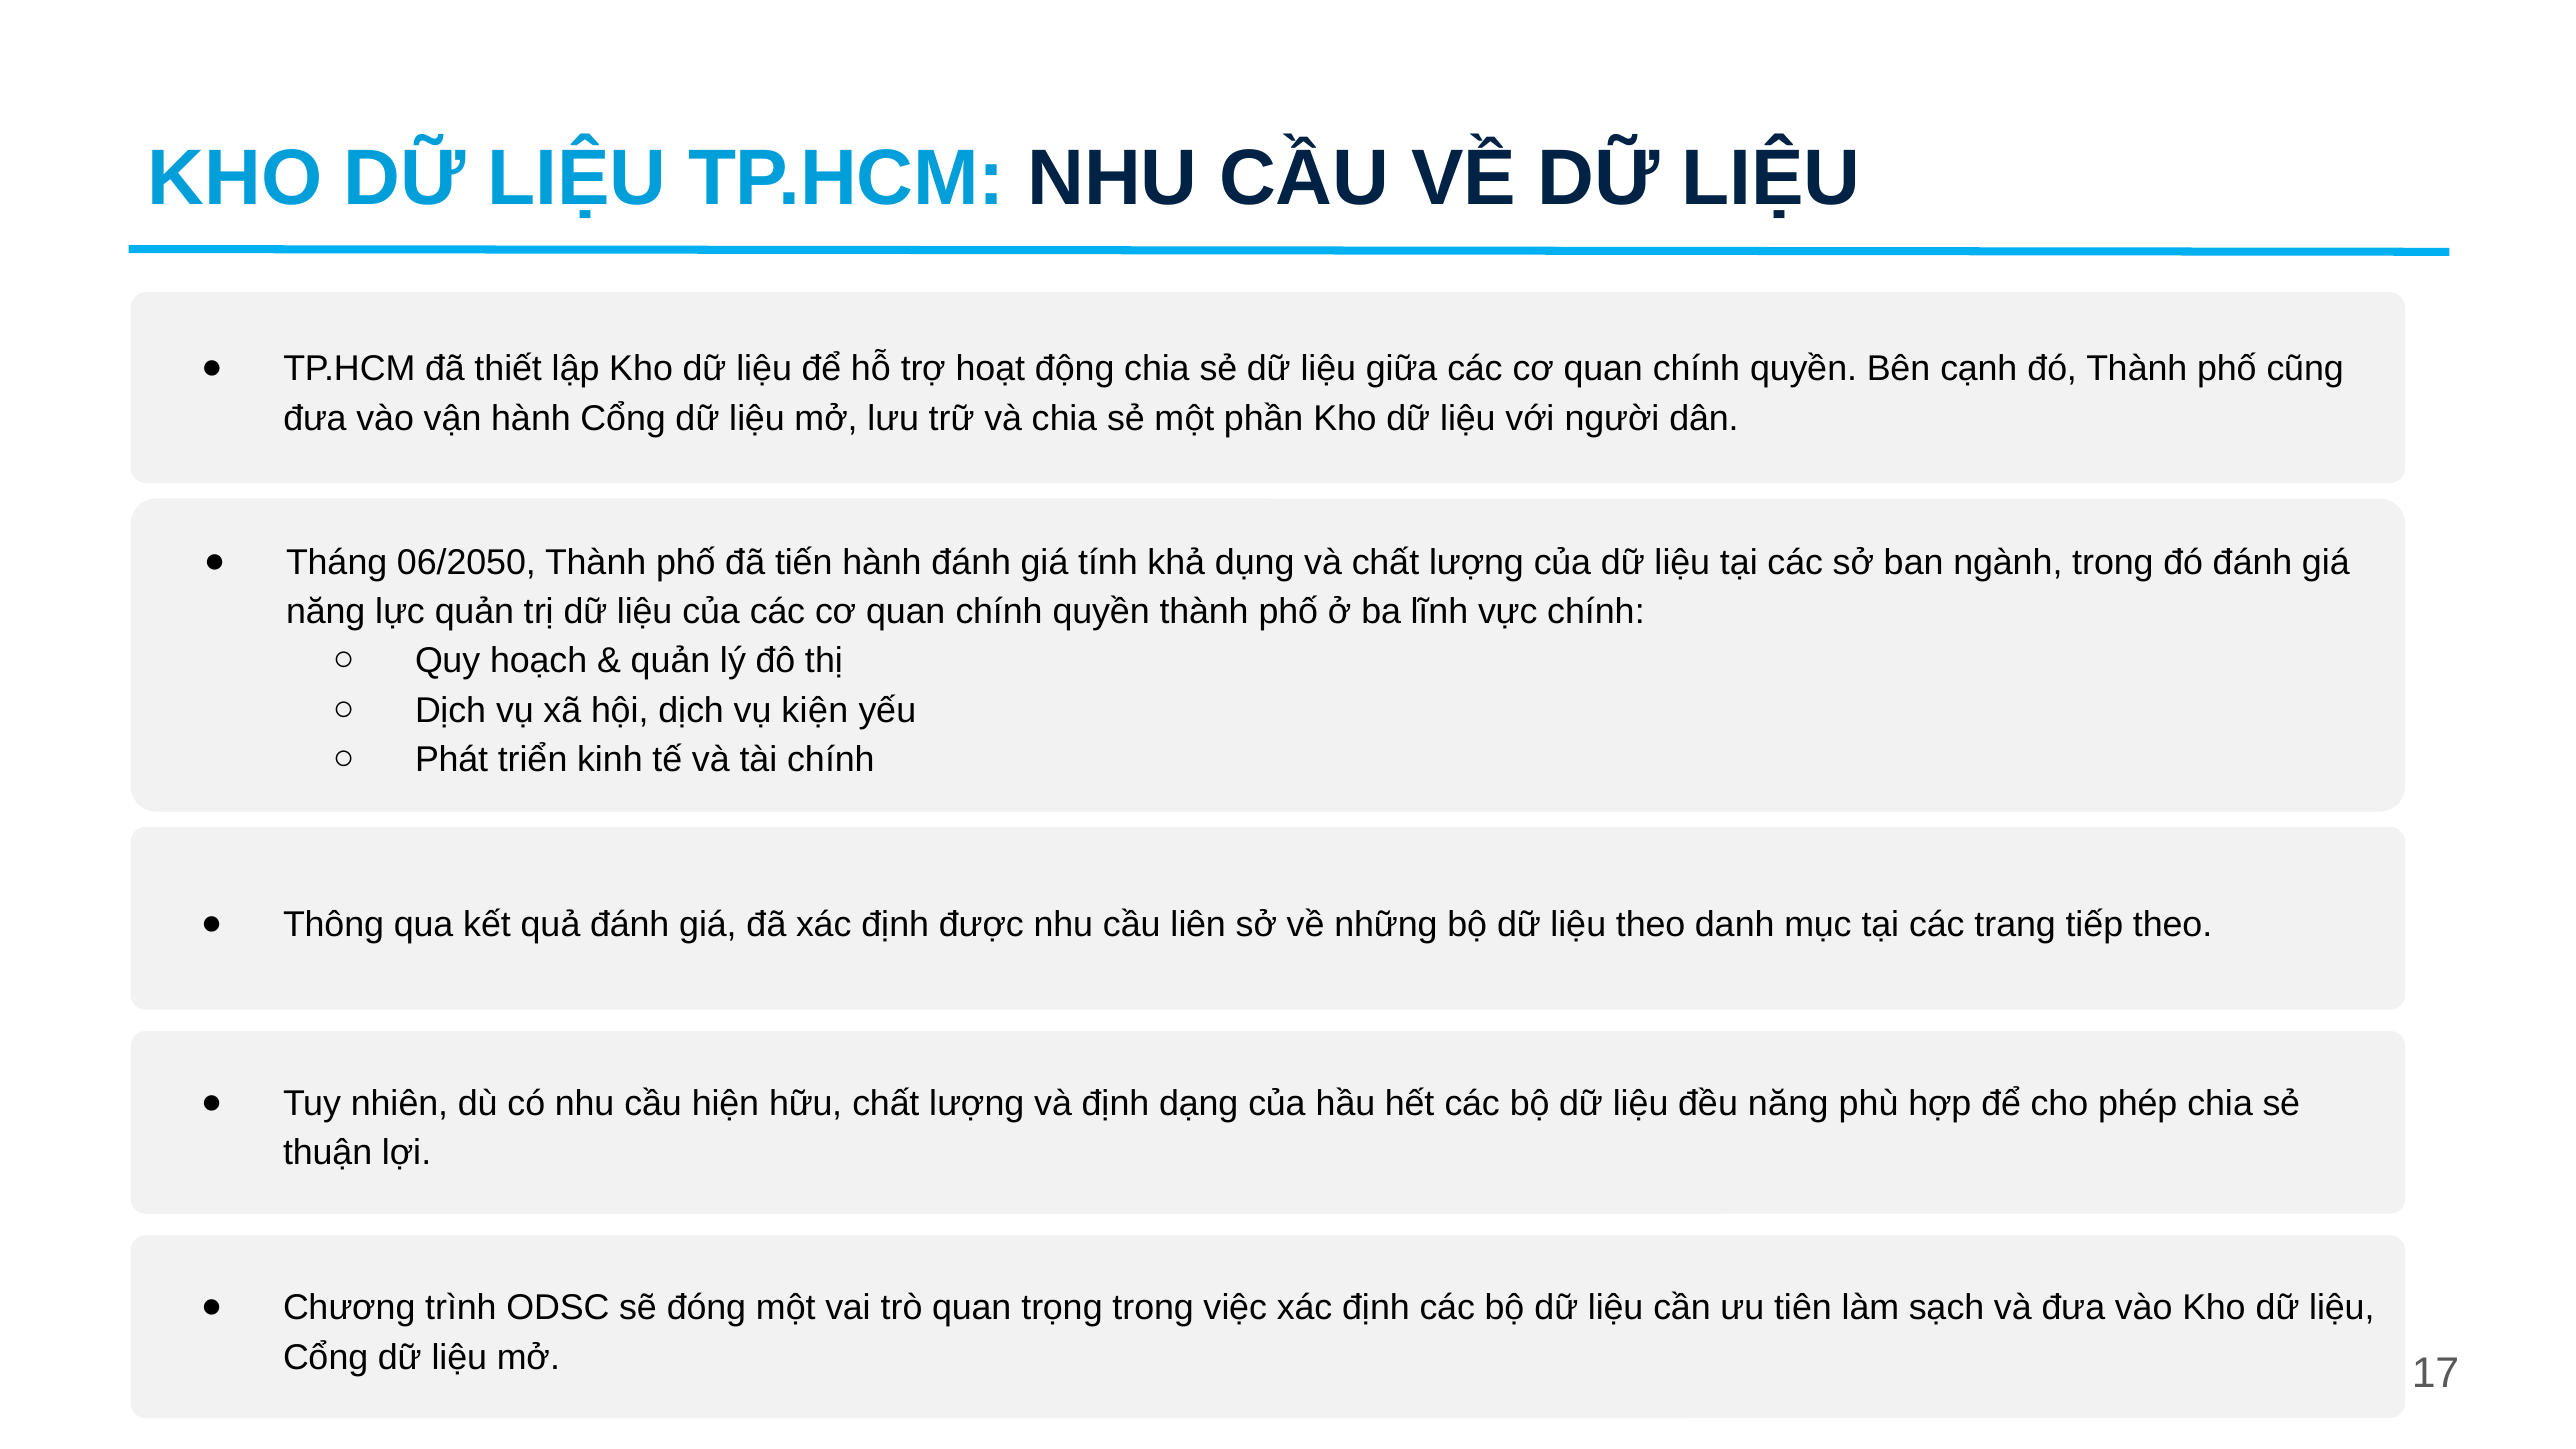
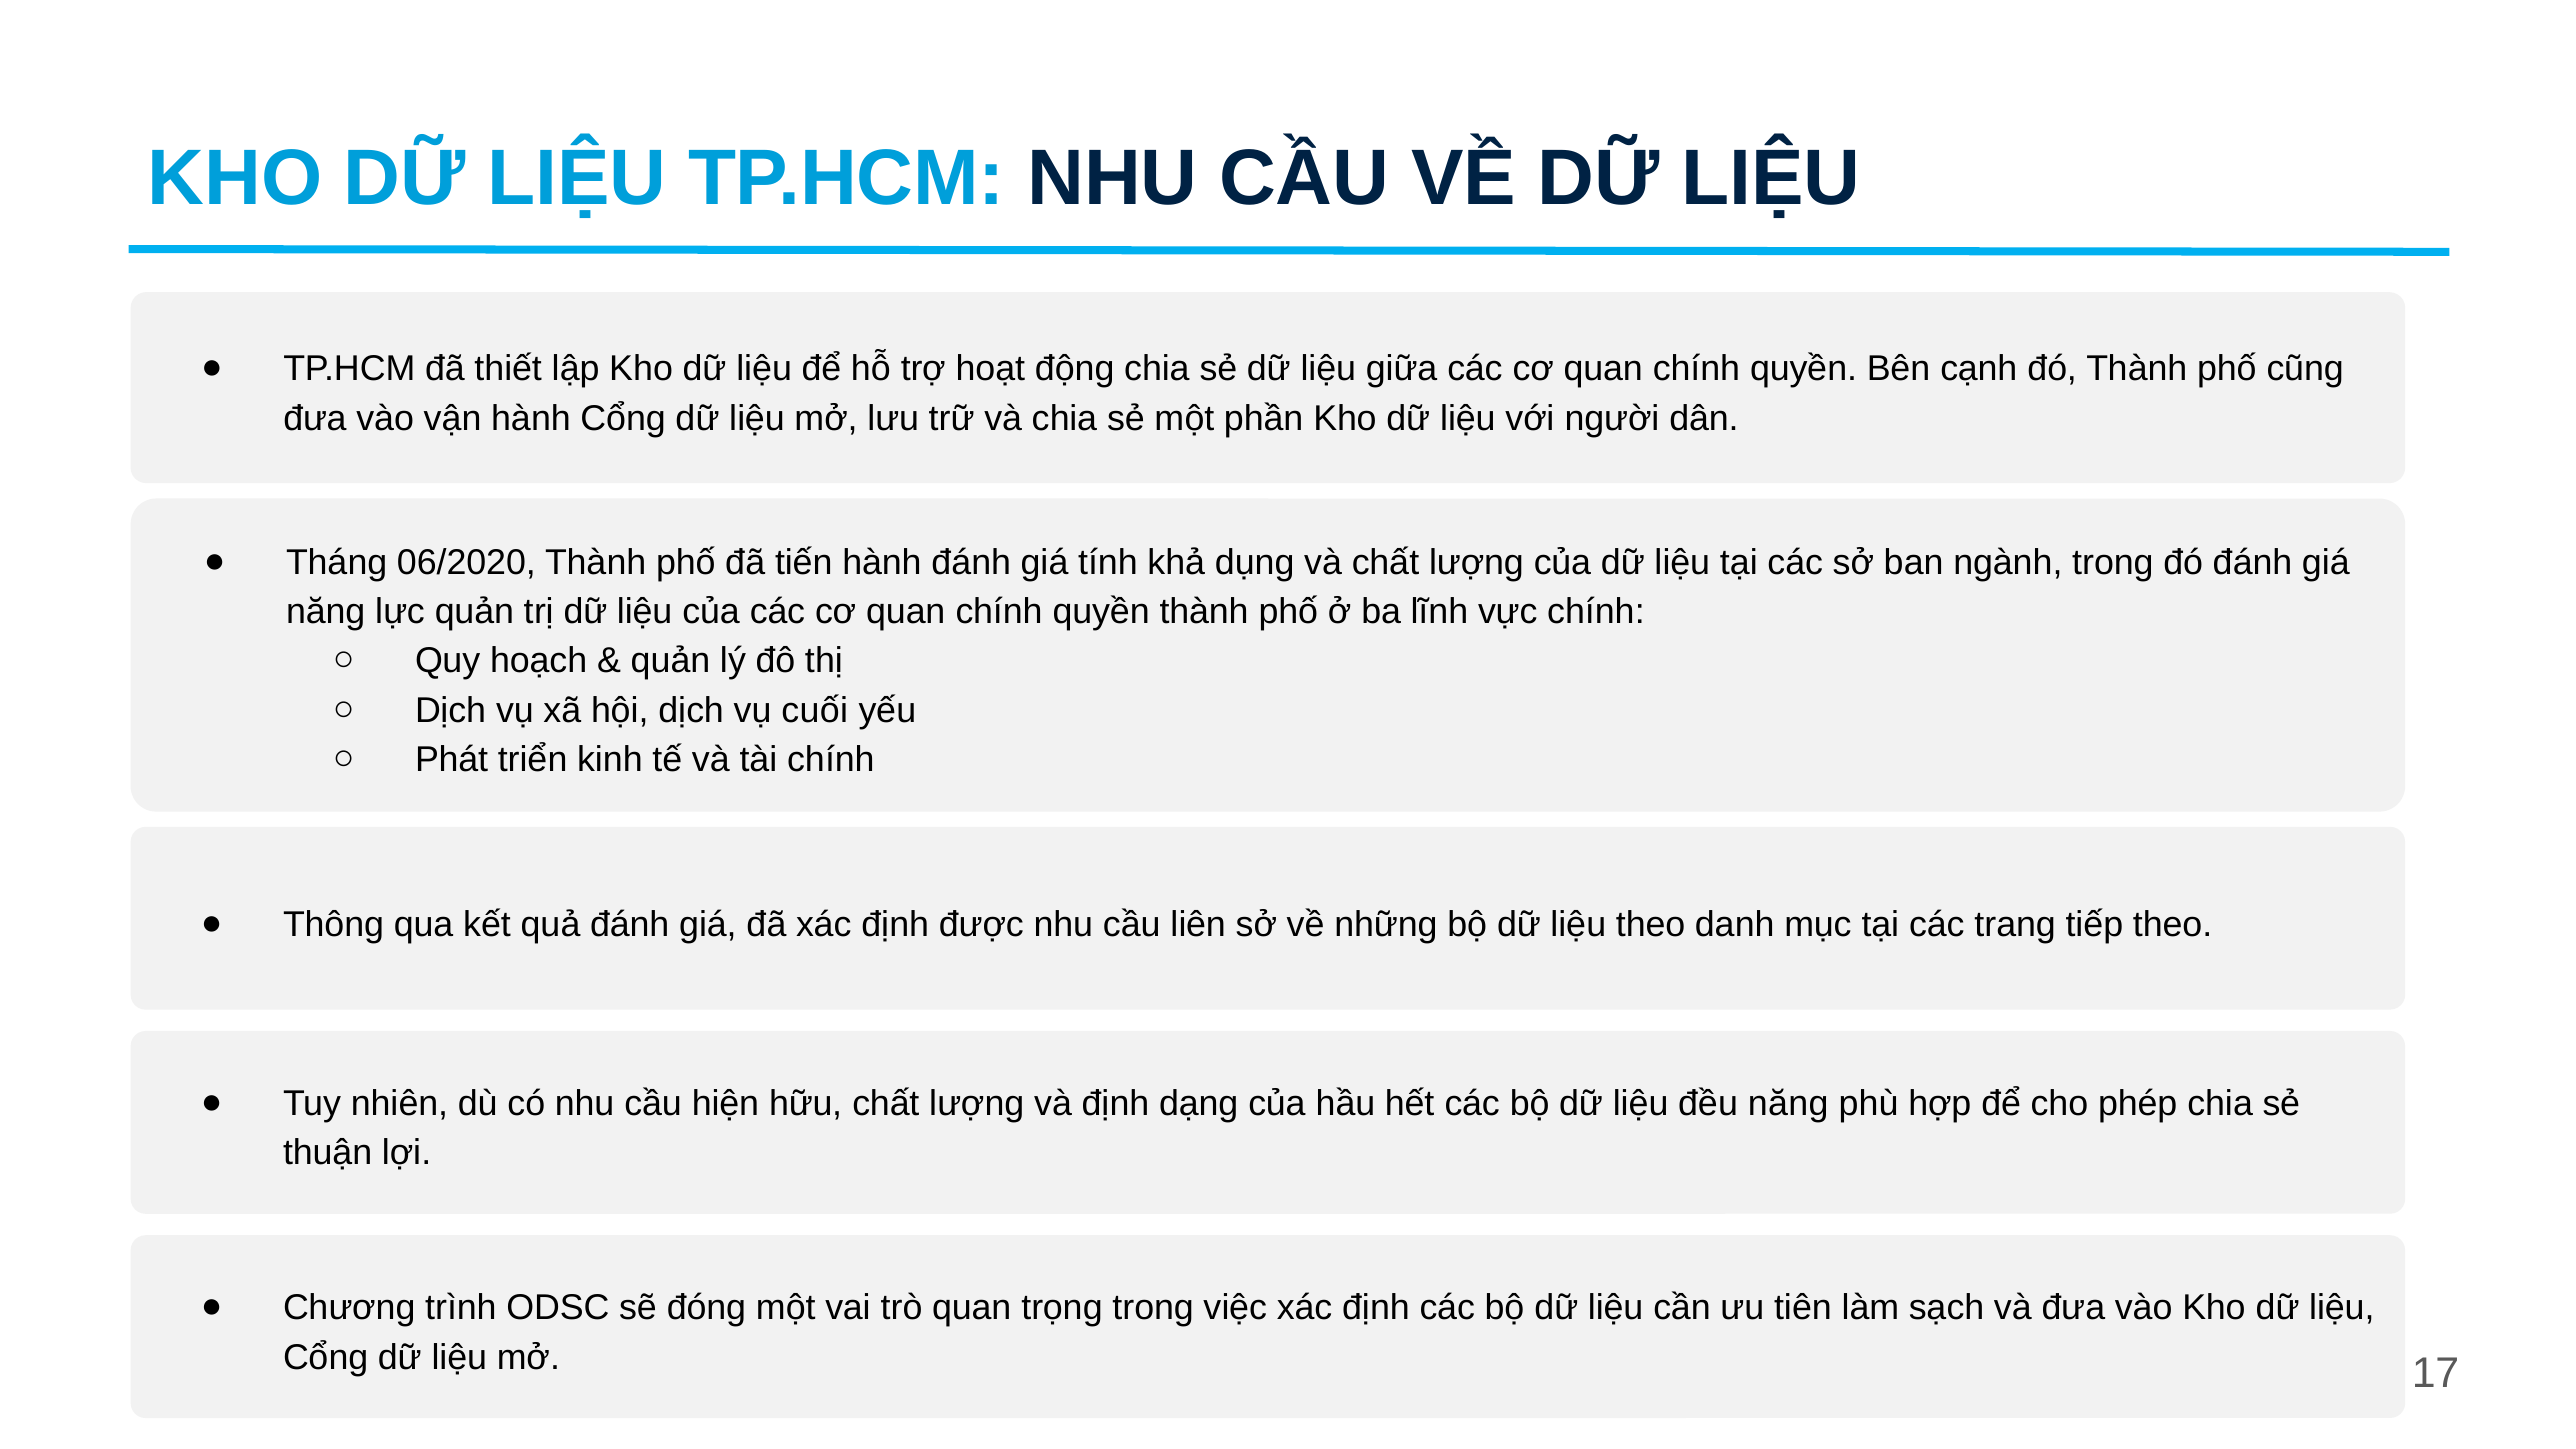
06/2050: 06/2050 -> 06/2020 (466, 562)
kiện: kiện -> cuối (815, 710)
